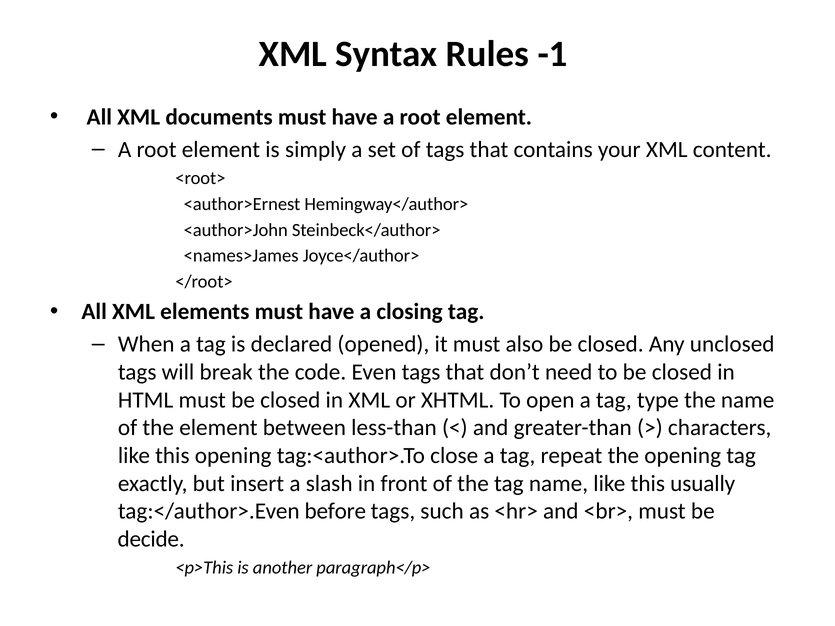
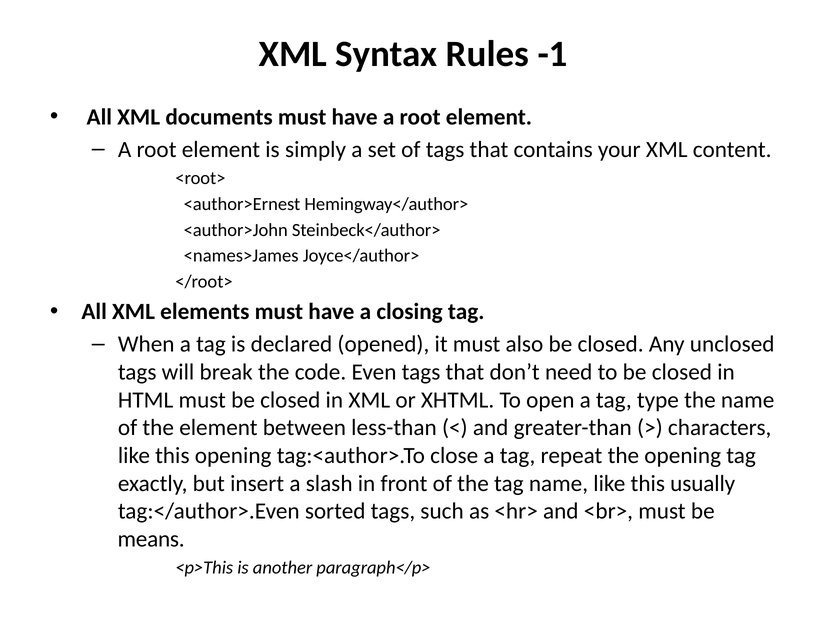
before: before -> sorted (335, 511)
decide: decide -> means (151, 539)
